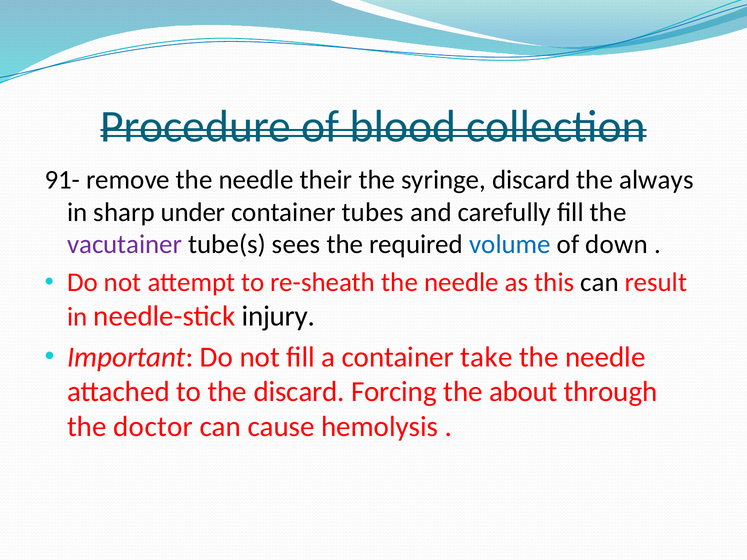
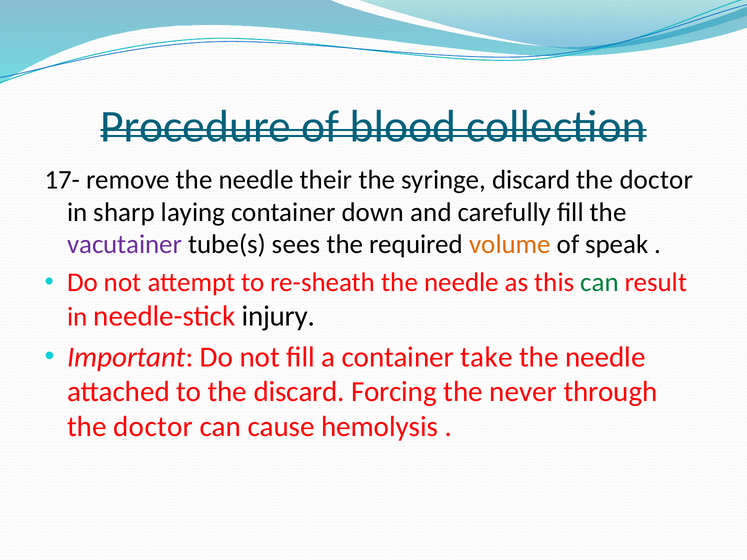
91-: 91- -> 17- (62, 180)
discard the always: always -> doctor (656, 180)
under: under -> laying (193, 212)
tubes: tubes -> down (373, 212)
volume colour: blue -> orange (510, 245)
down: down -> speak (617, 245)
can colour: black -> green (600, 283)
about: about -> never (523, 392)
